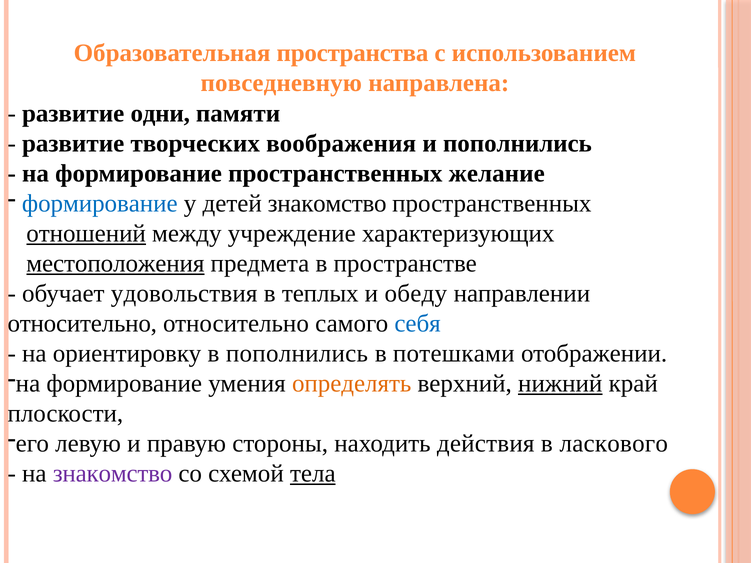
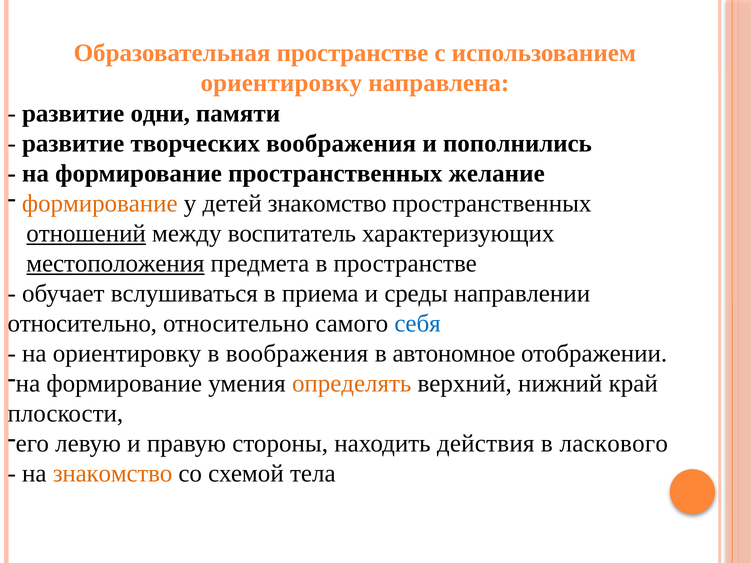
Образовательная пространства: пространства -> пространстве (352, 53)
повседневную: повседневную -> ориентировку (281, 83)
формирование colour: blue -> orange (100, 203)
учреждение: учреждение -> воспитатель (292, 233)
удовольствия: удовольствия -> вслушиваться (184, 294)
теплых: теплых -> приема (320, 294)
обеду: обеду -> среды (416, 294)
в пополнились: пополнились -> воображения (297, 354)
потешками: потешками -> автономное (454, 354)
нижний underline: present -> none (560, 384)
знакомство colour: purple -> orange (113, 474)
тела underline: present -> none (313, 474)
